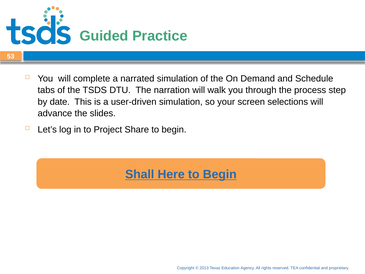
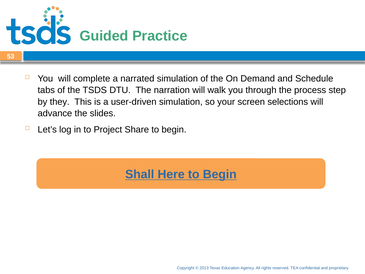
date: date -> they (60, 102)
